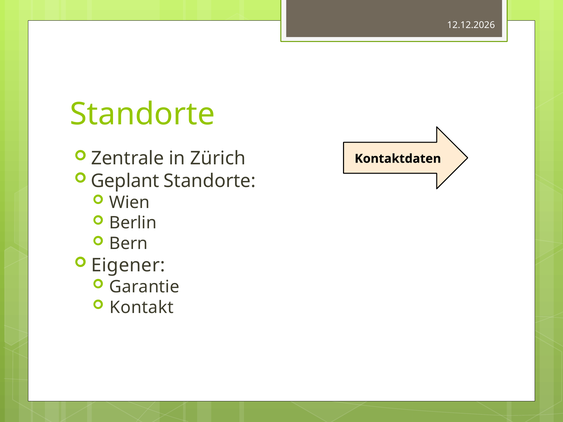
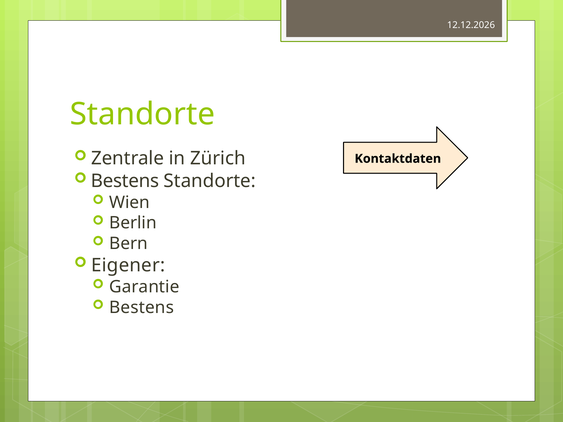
Geplant: Geplant -> Bestens (125, 181)
Kontakt: Kontakt -> Bestens (142, 308)
